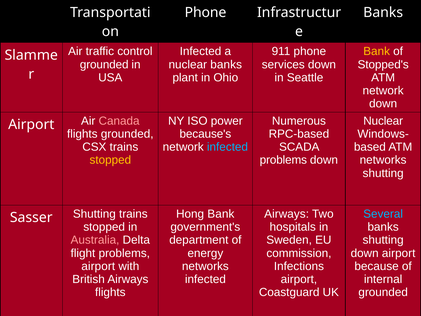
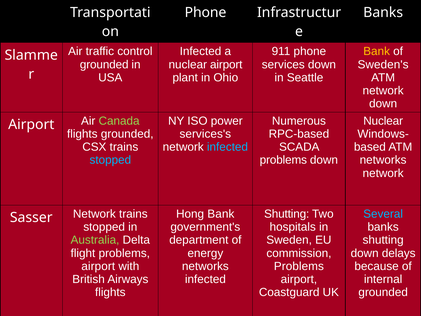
nuclear banks: banks -> airport (226, 64)
Stopped's: Stopped's -> Sweden's (383, 64)
Canada colour: pink -> light green (119, 121)
because's: because's -> services's (205, 134)
stopped colour: yellow -> light blue (110, 160)
shutting: shutting -> network (383, 173)
Airways: Airways -> Shutting (287, 214)
Sasser Shutting: Shutting -> Network (94, 214)
Australia colour: pink -> light green (95, 240)
airport: airport -> delays (399, 253)
Infections: Infections -> Problems (299, 266)
